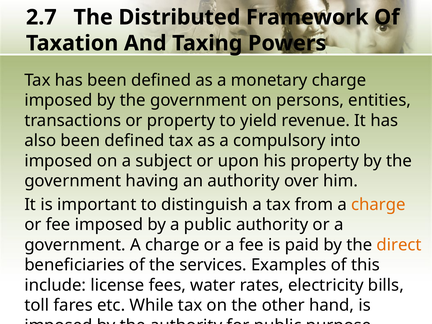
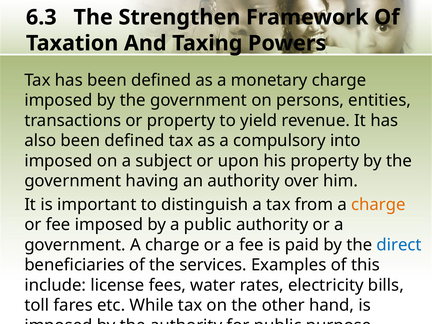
2.7: 2.7 -> 6.3 (41, 17)
Distributed: Distributed -> Strengthen (179, 17)
direct colour: orange -> blue (399, 245)
